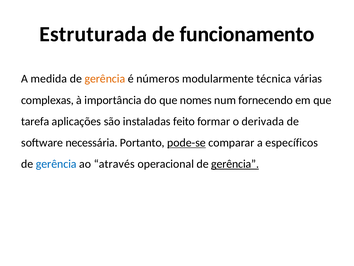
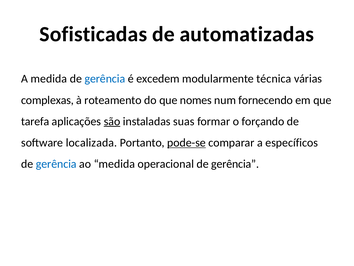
Estruturada: Estruturada -> Sofisticadas (93, 34)
funcionamento: funcionamento -> automatizadas (247, 34)
gerência colour: orange -> blue (105, 79)
números: números -> excedem (158, 79)
importância: importância -> roteamento (113, 100)
são underline: none -> present (112, 121)
feito: feito -> suas (184, 121)
derivada: derivada -> forçando (263, 121)
necessária: necessária -> localizada (91, 142)
ao através: através -> medida (114, 164)
gerência underline: present -> none (235, 164)
